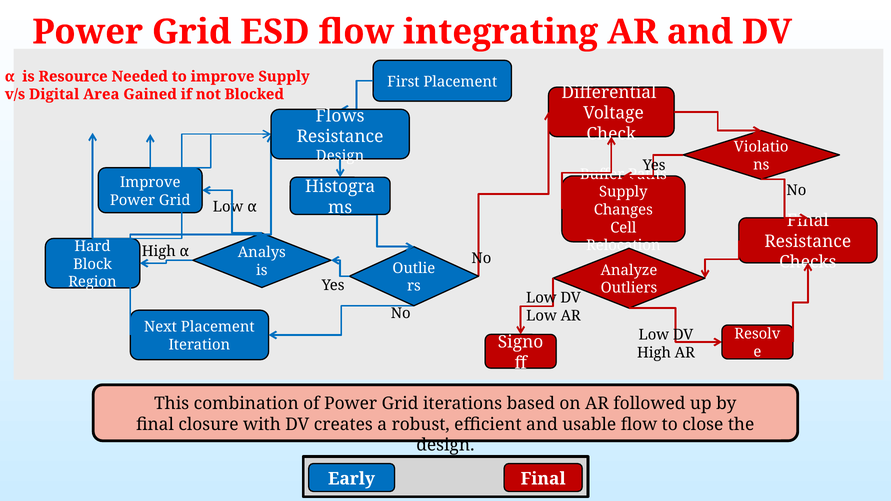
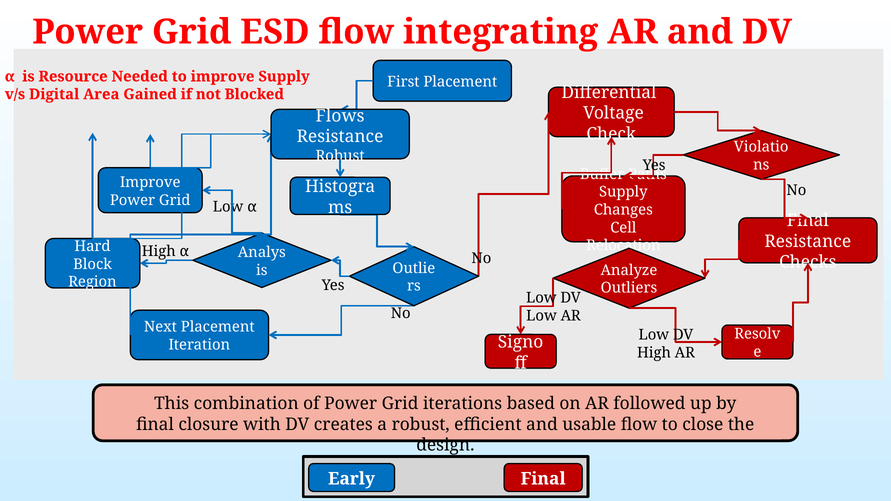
Design: Design -> Robust (340, 156)
